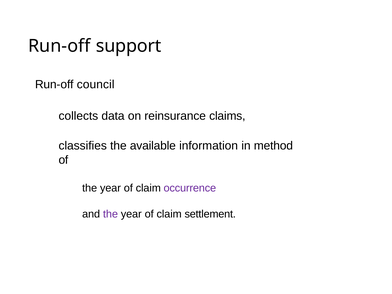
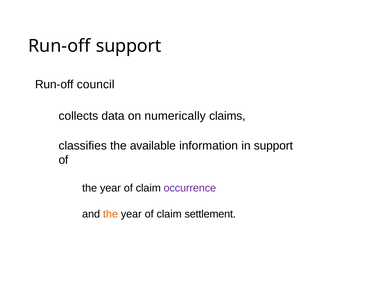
reinsurance: reinsurance -> numerically (175, 116)
in method: method -> support (273, 146)
the colour: purple -> orange (110, 214)
